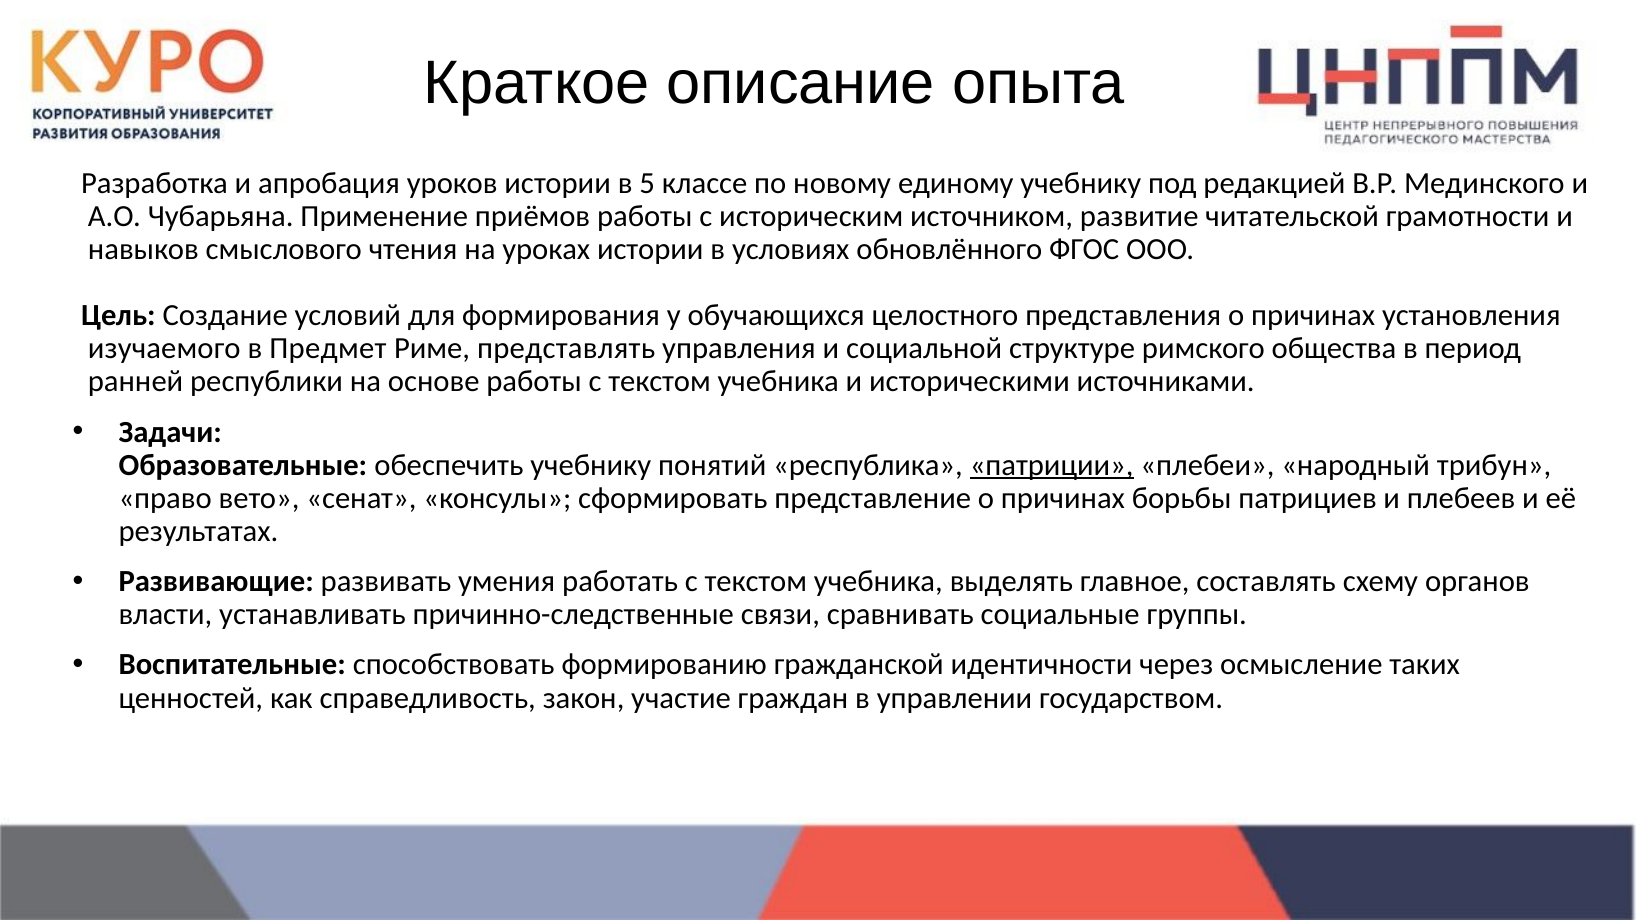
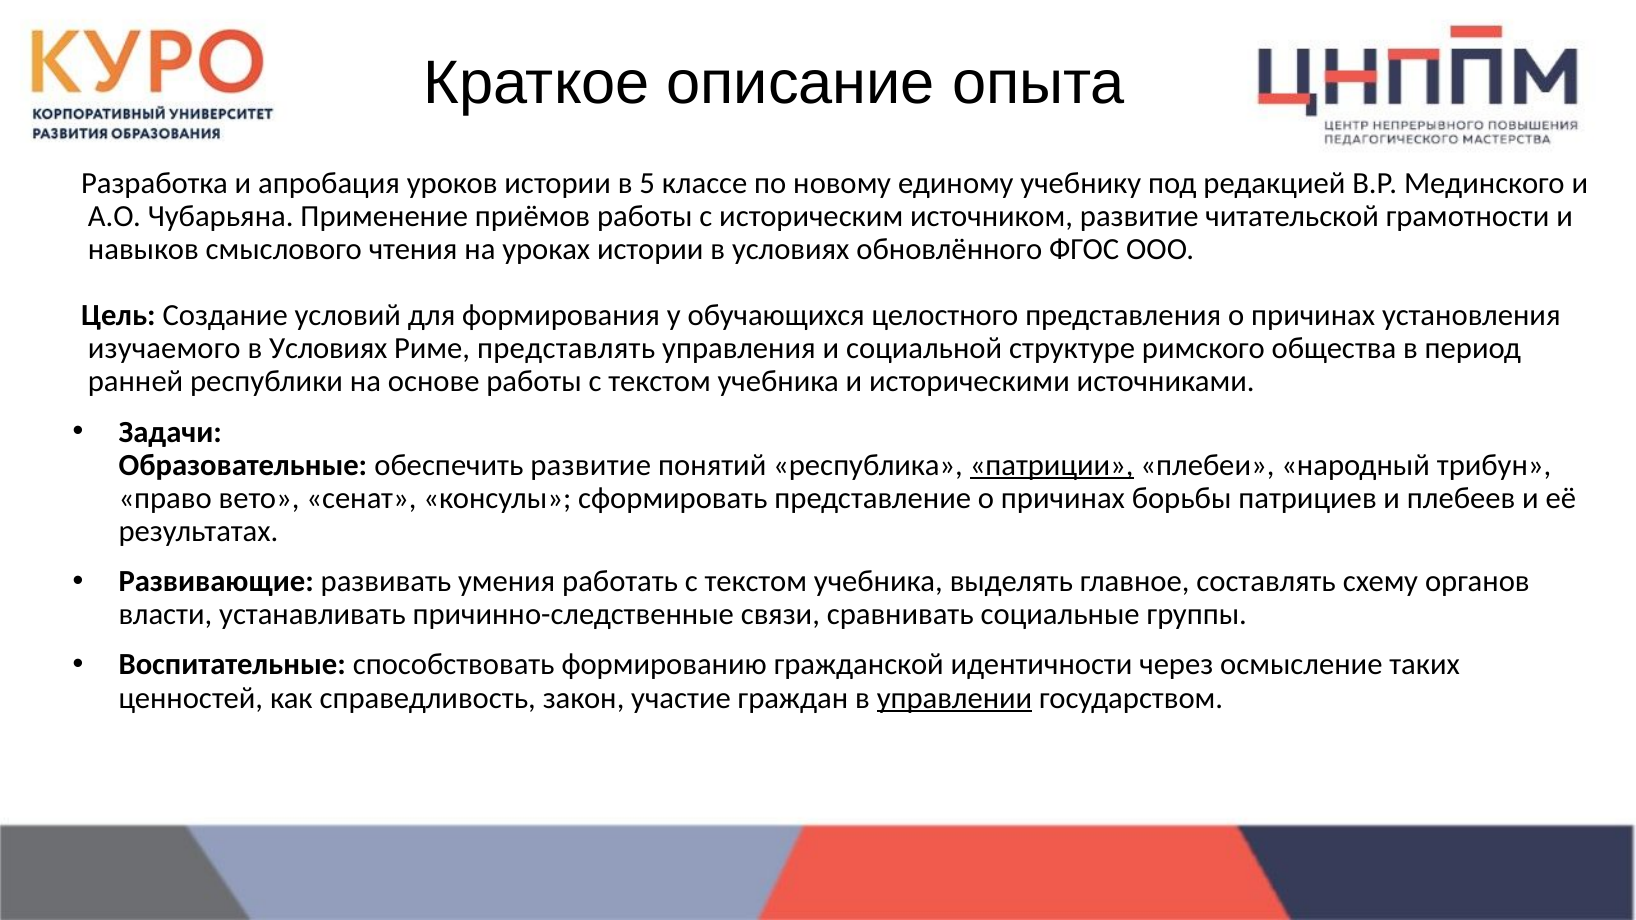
Предмет: Предмет -> Условиях (328, 349)
обеспечить учебнику: учебнику -> развитие (591, 465)
управлении underline: none -> present (955, 698)
